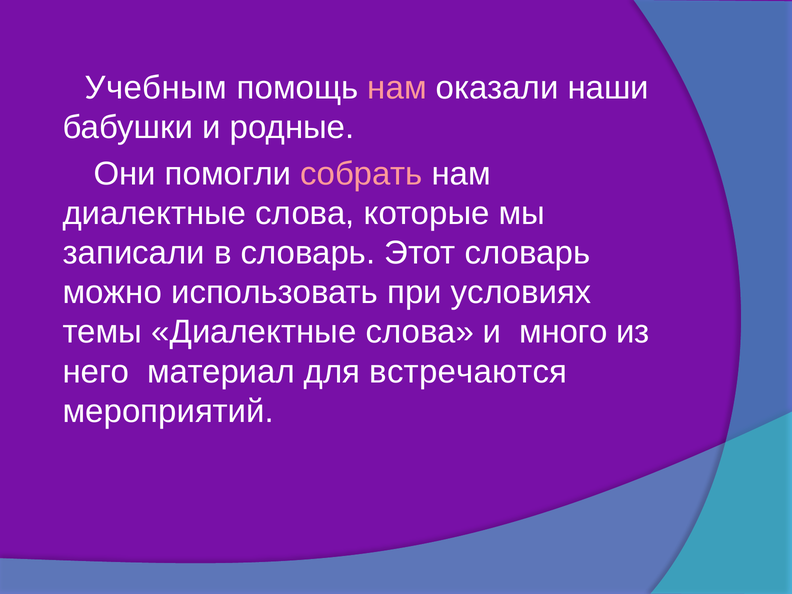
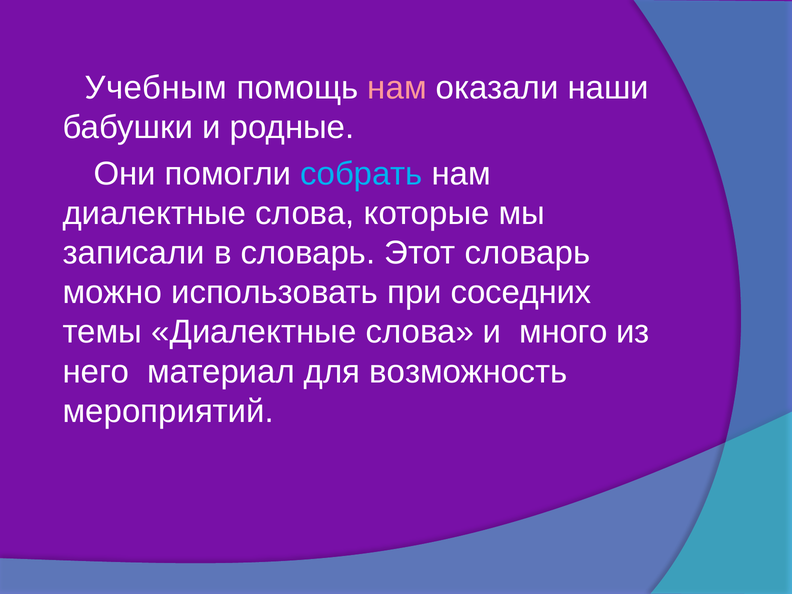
собрать colour: pink -> light blue (361, 174)
условиях: условиях -> соседних (521, 292)
встречаются: встречаются -> возможность (468, 372)
